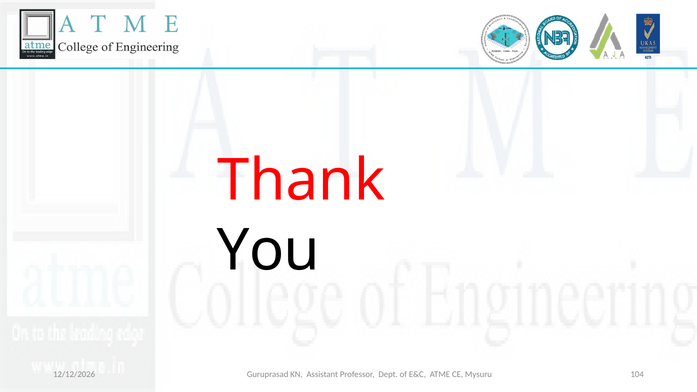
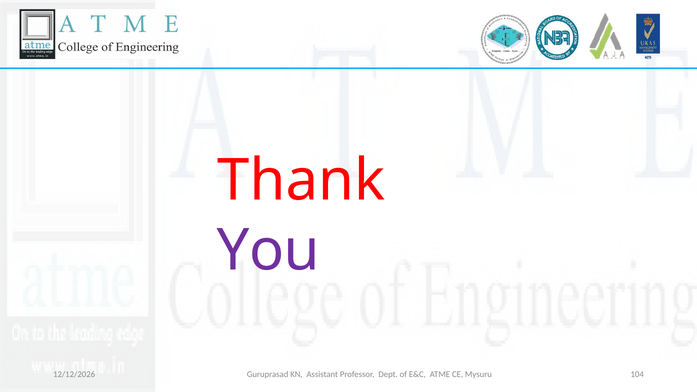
You colour: black -> purple (268, 251)
